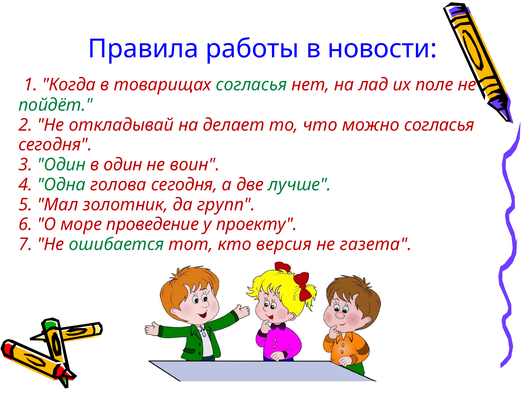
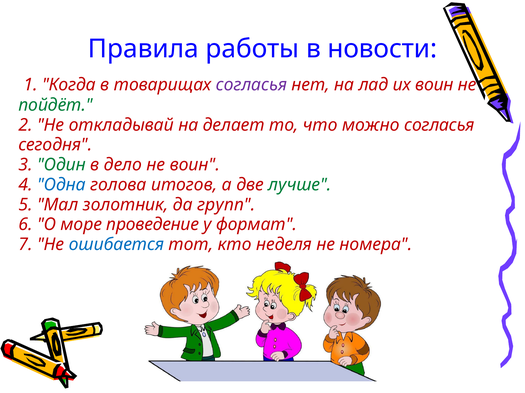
согласья colour: green -> purple (251, 85)
их поле: поле -> воин (434, 85)
в один: один -> дело (123, 165)
Одна colour: green -> blue (61, 185)
голова сегодня: сегодня -> итогов (184, 185)
проекту: проекту -> формат (257, 225)
ошибается colour: green -> blue (116, 245)
версия: версия -> неделя (284, 245)
газета: газета -> номера (376, 245)
